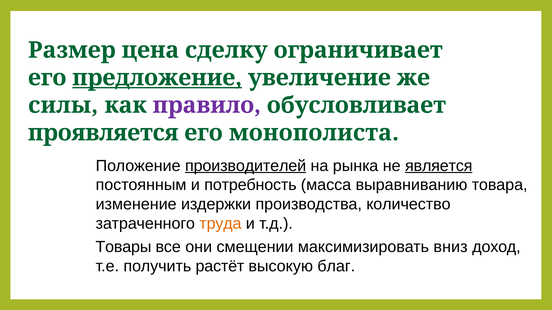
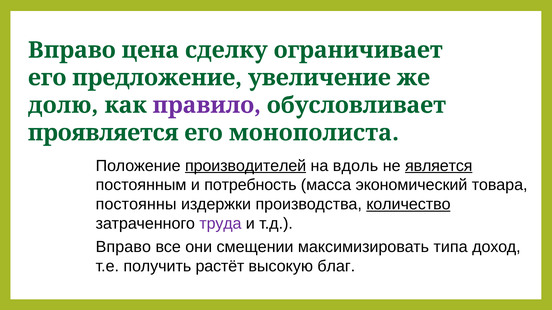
Размер: Размер -> Вправо (72, 50)
предложение underline: present -> none (157, 78)
силы: силы -> долю (63, 105)
рынка: рынка -> вдоль (355, 166)
выравниванию: выравниванию -> экономический (412, 185)
изменение: изменение -> постоянны (136, 205)
количество underline: none -> present (408, 205)
труда colour: orange -> purple (220, 224)
Товары: Товары -> Вправо (123, 247)
вниз: вниз -> типа (451, 247)
